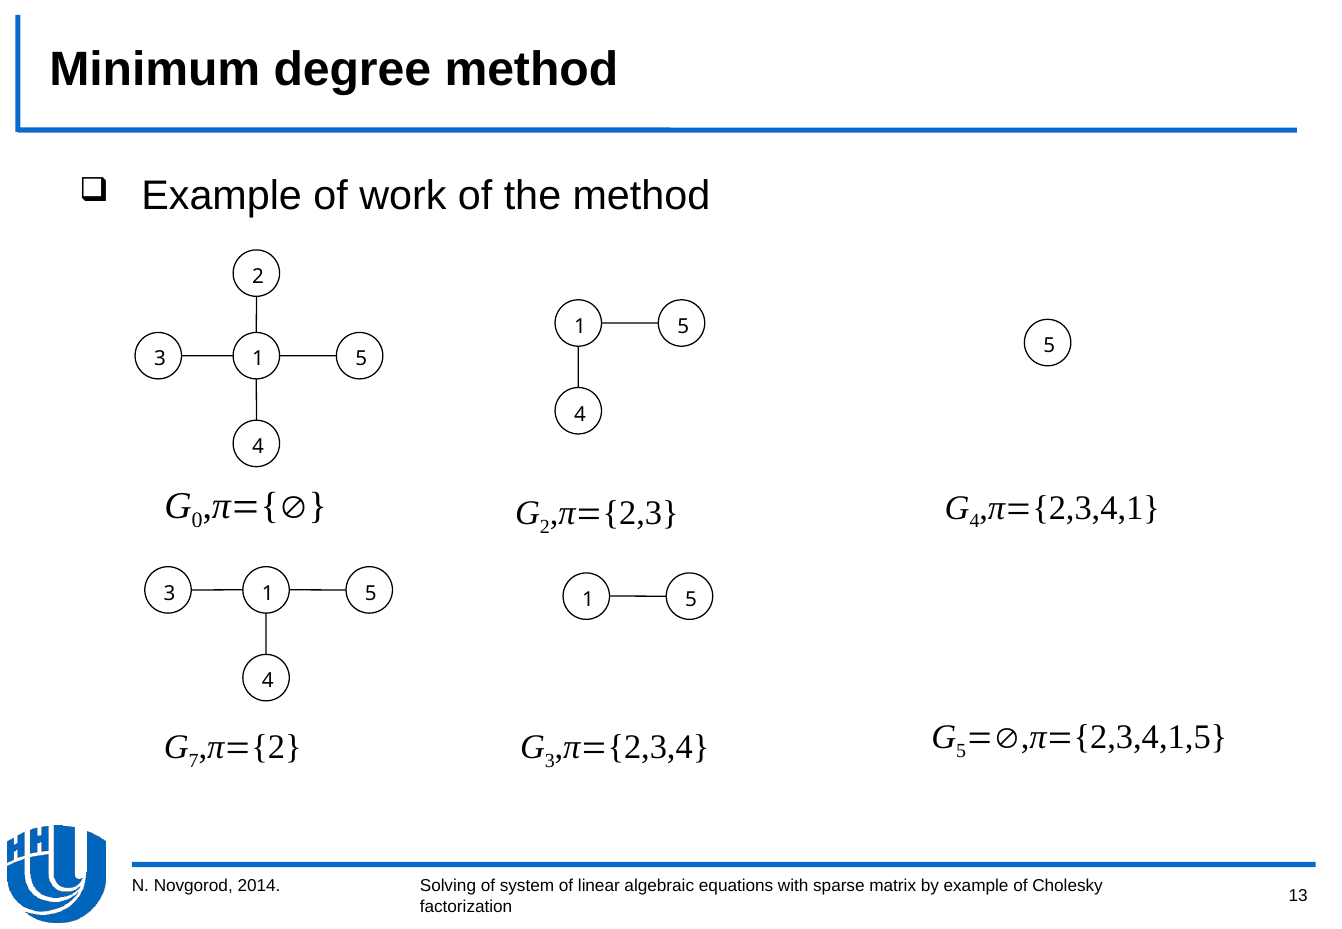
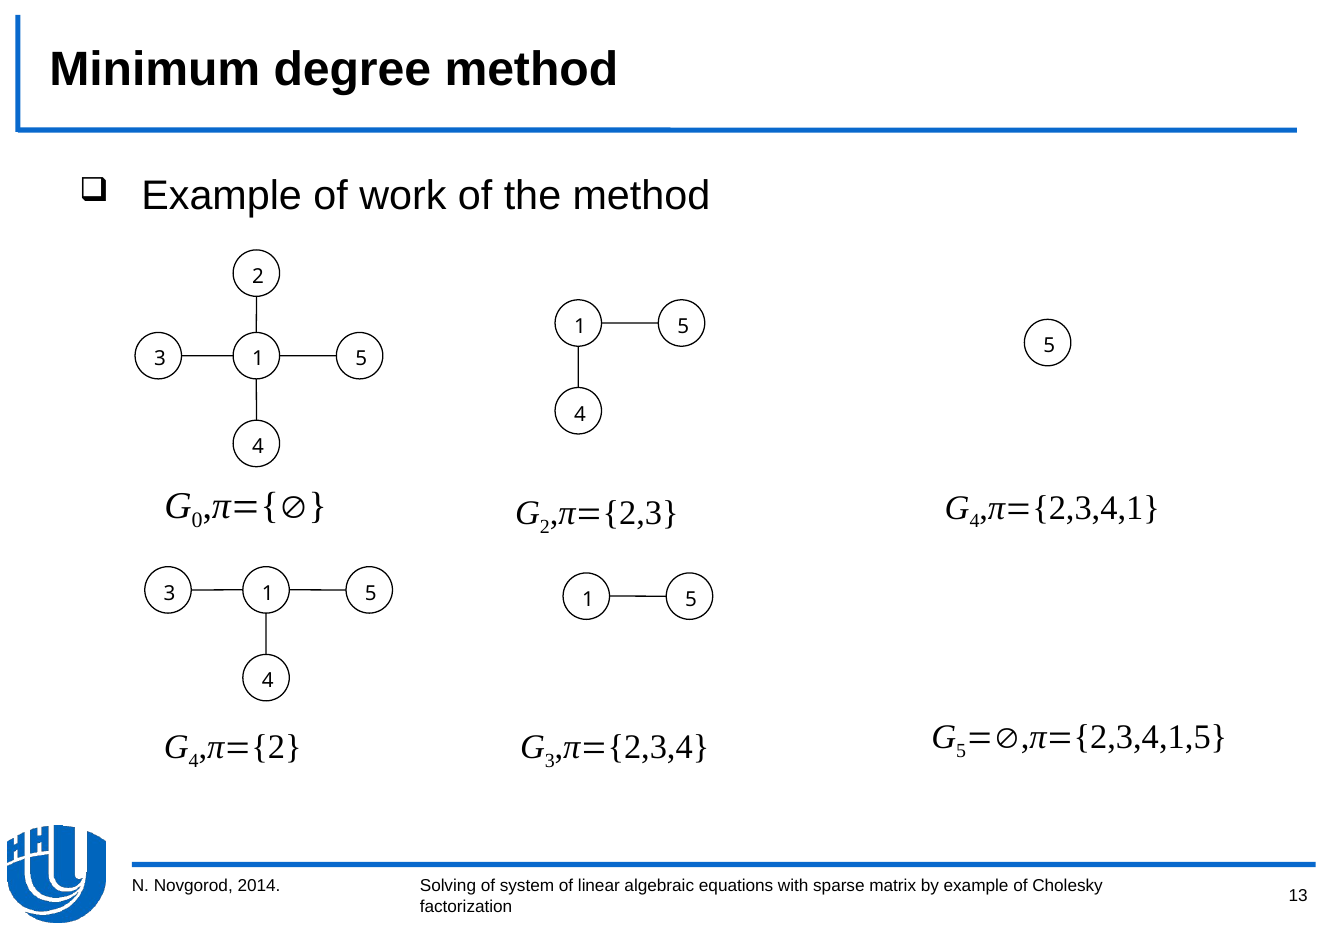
7: 7 -> 4 (194, 761)
